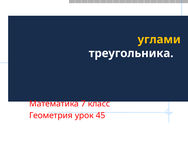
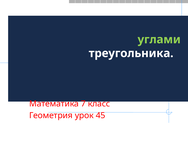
углами colour: yellow -> light green (159, 40)
